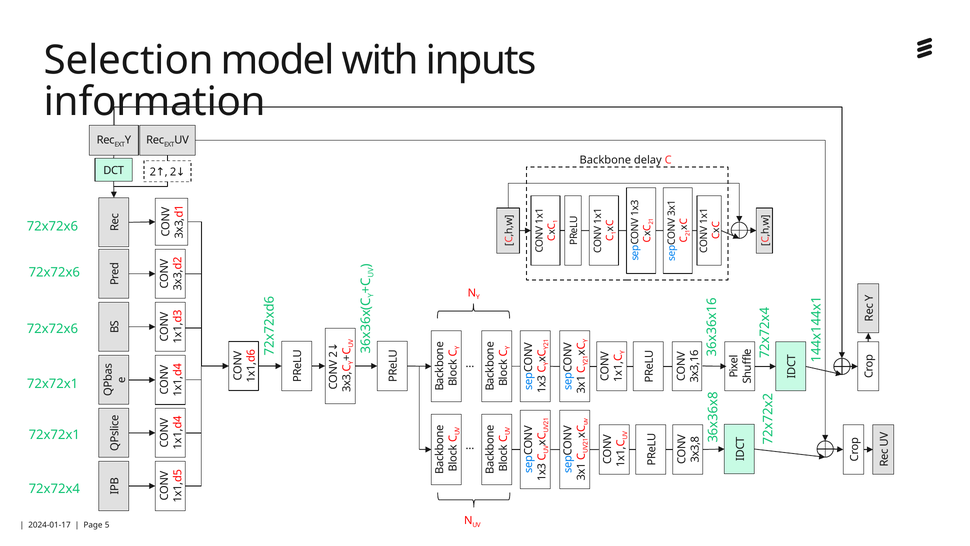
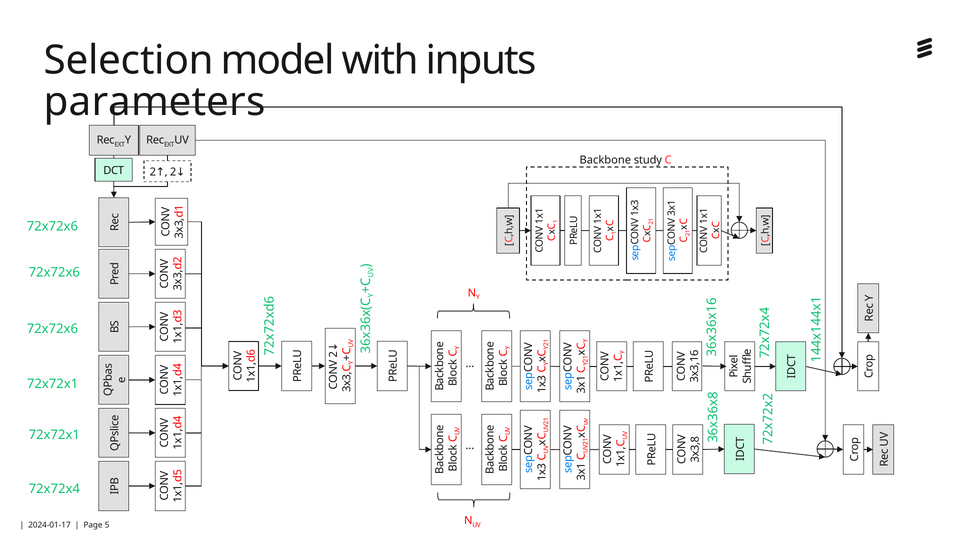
information: information -> parameters (155, 102)
delay: delay -> study (648, 160)
